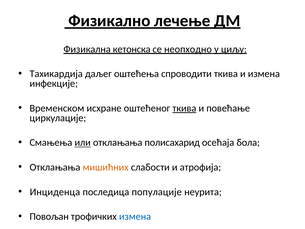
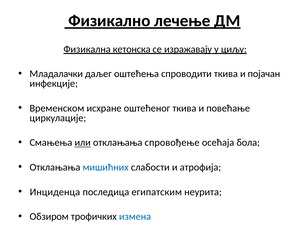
неопходно: неопходно -> изражавају (188, 49)
Тахикардија: Тахикардија -> Младалачки (56, 74)
и измена: измена -> појачан (264, 74)
ткива underline: present -> none (184, 108)
полисахарид: полисахарид -> спровођење (172, 142)
мишићних colour: orange -> blue (106, 167)
популације: популације -> египатским (157, 192)
Повољан: Повољан -> Обзиром (49, 216)
